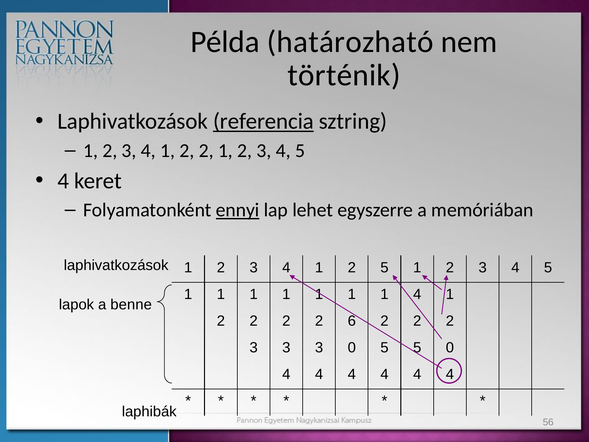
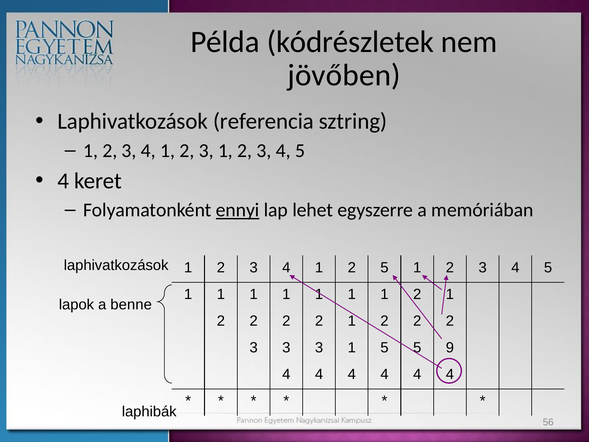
határozható: határozható -> kódrészletek (350, 42)
történik: történik -> jövőben (344, 75)
referencia underline: present -> none (263, 121)
2: 2 -> 3 (206, 151)
1 1 4: 4 -> 2 (417, 294)
2 2 6: 6 -> 1 (352, 321)
3 3 0: 0 -> 1 (352, 348)
5 0: 0 -> 9 (450, 348)
